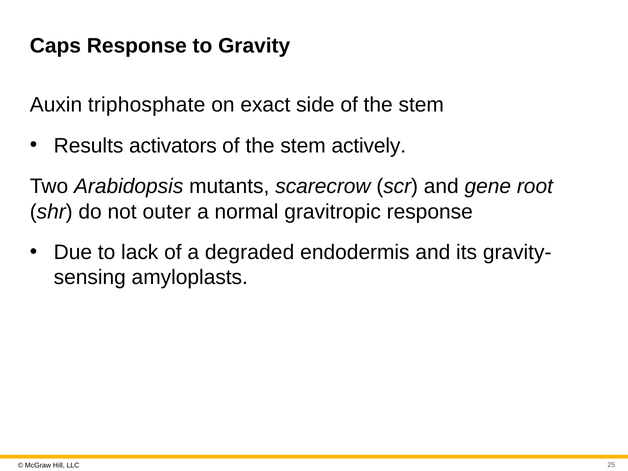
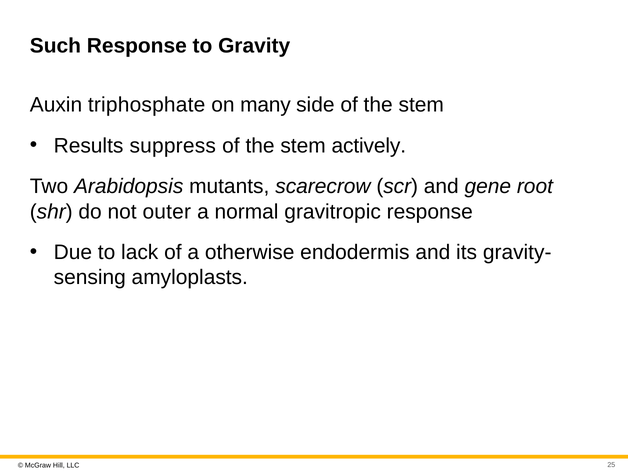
Caps: Caps -> Such (55, 46)
exact: exact -> many (265, 105)
activators: activators -> suppress (173, 146)
degraded: degraded -> otherwise (250, 252)
